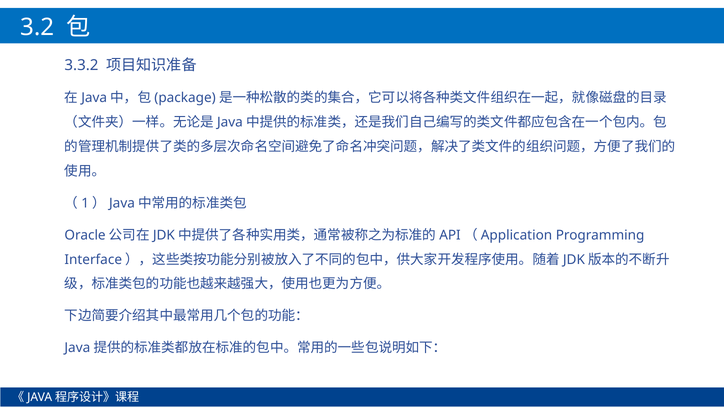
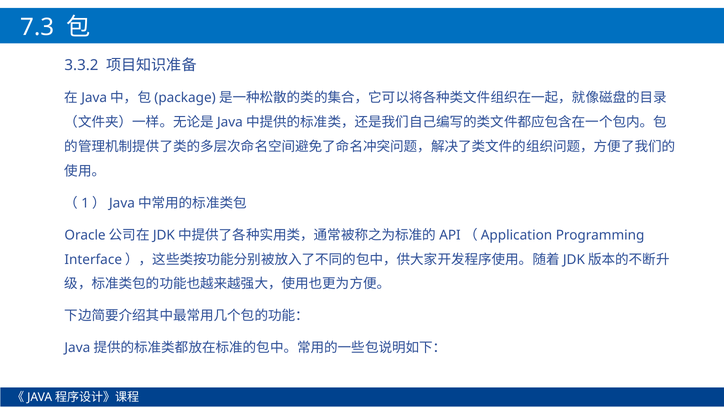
3.2: 3.2 -> 7.3 (37, 27)
